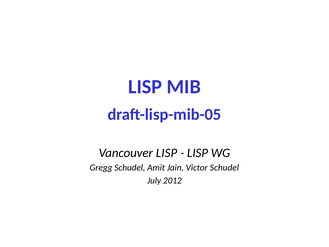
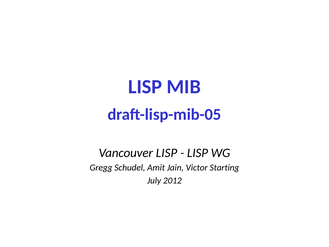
Victor Schudel: Schudel -> Starting (224, 168)
